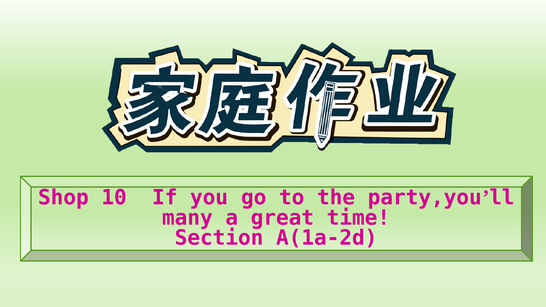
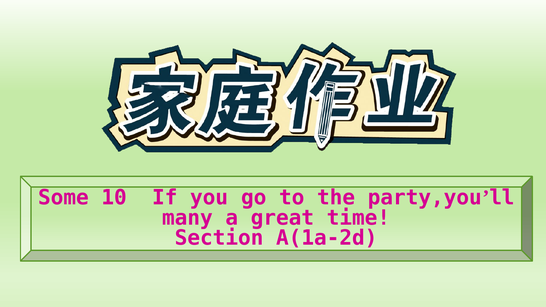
Shop: Shop -> Some (63, 198)
